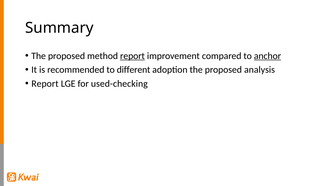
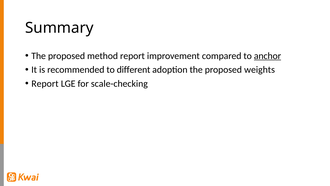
report underline: present -> none (132, 56)
analysis: analysis -> weights (260, 70)
used-checking: used-checking -> scale-checking (119, 83)
